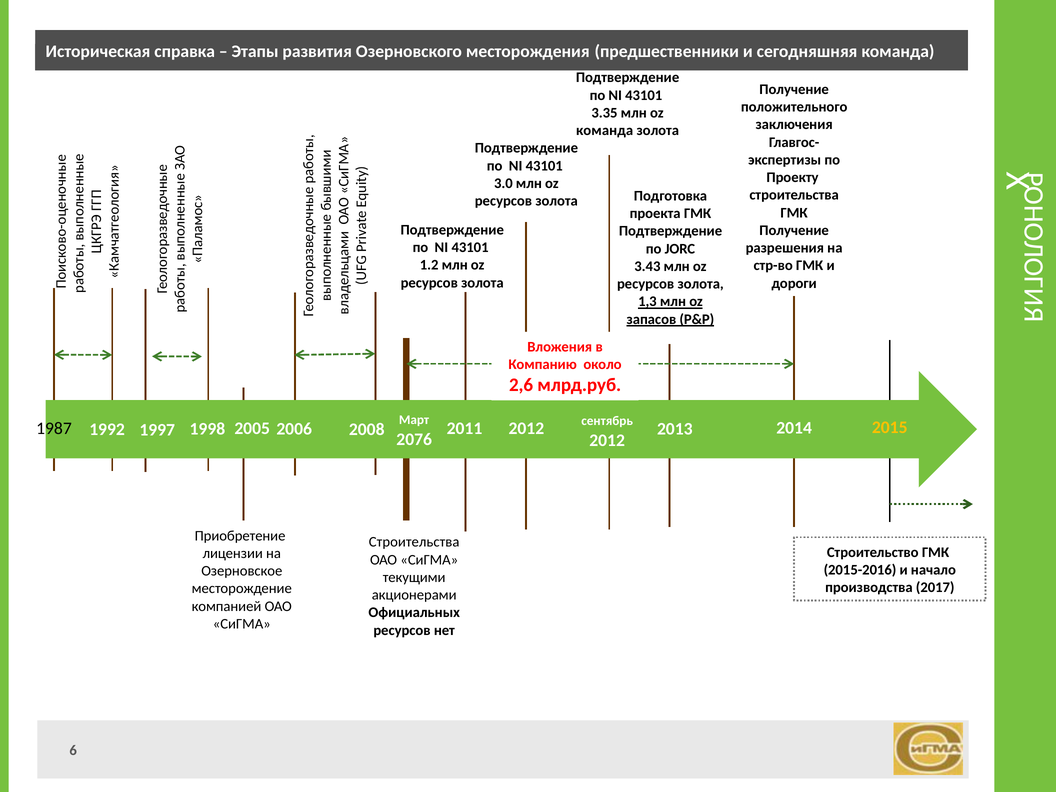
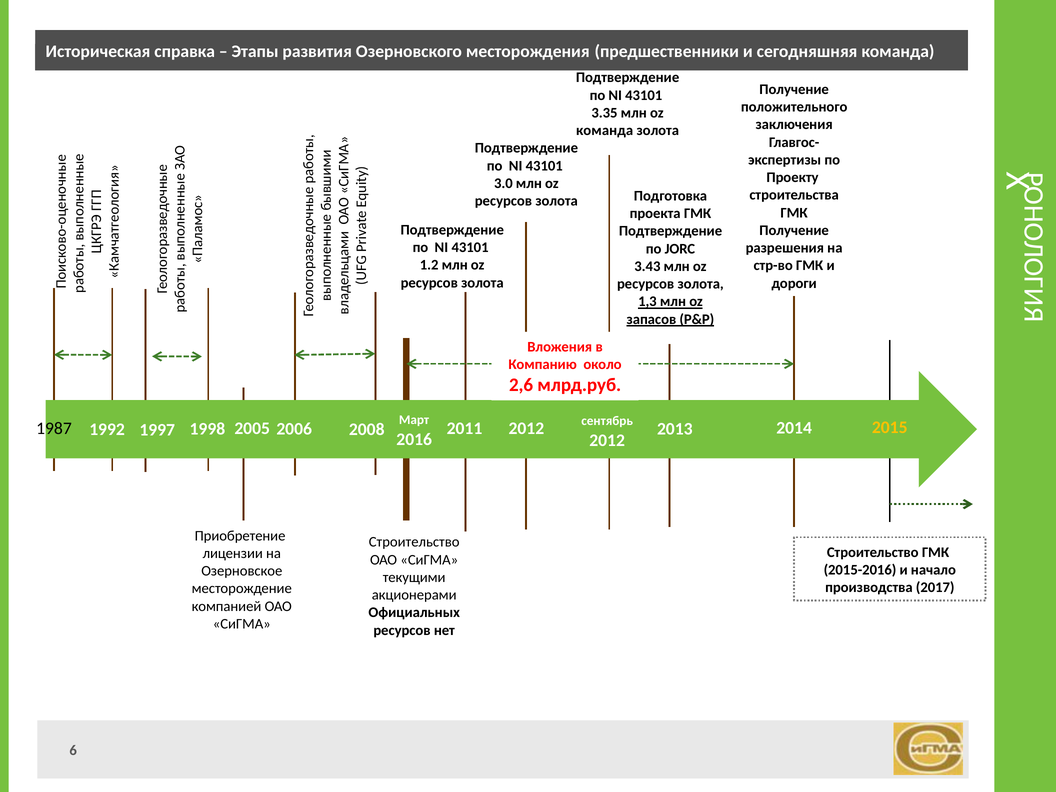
2076: 2076 -> 2016 (414, 439)
Строительства: Строительства -> Строительство (414, 542)
